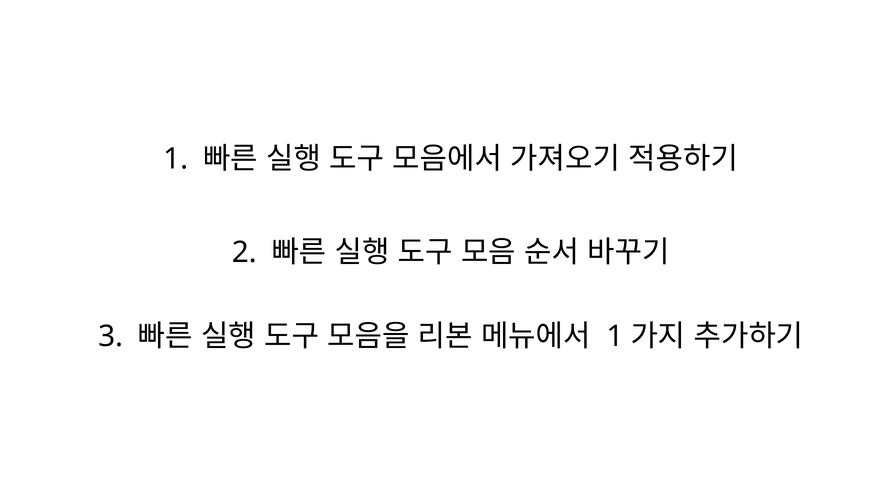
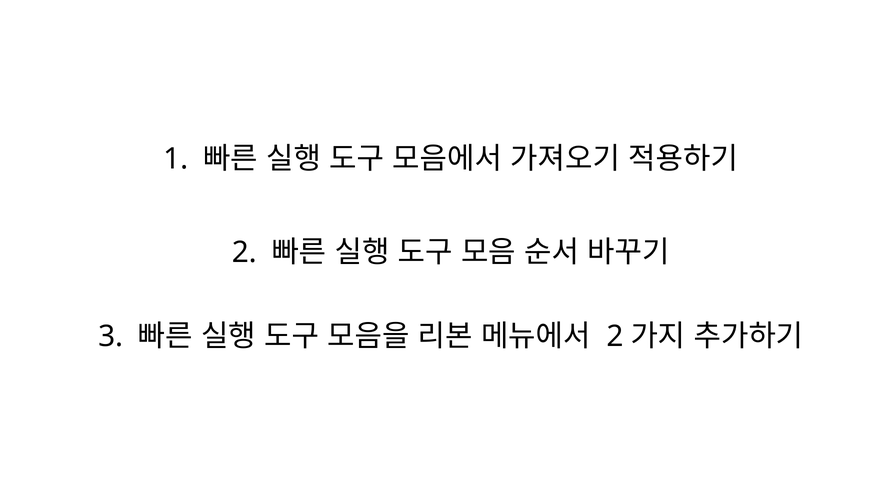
1: 1 -> 2 (615, 337)
